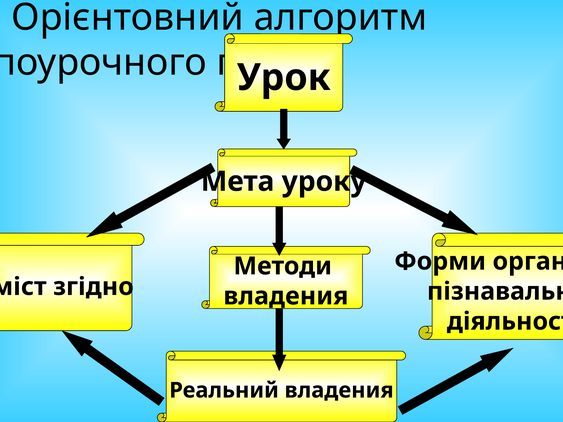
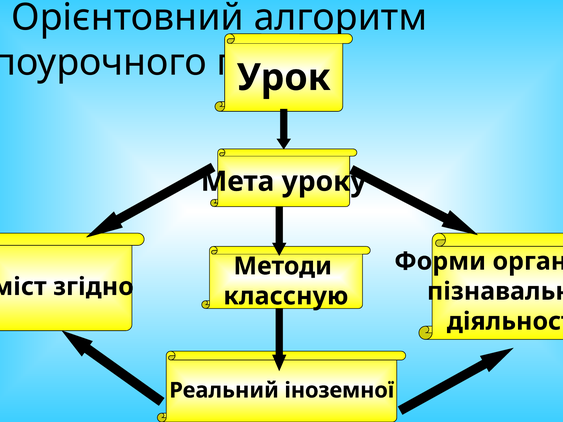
владения: владения -> классную (286, 296)
Реальний владения: владения -> іноземної (339, 391)
